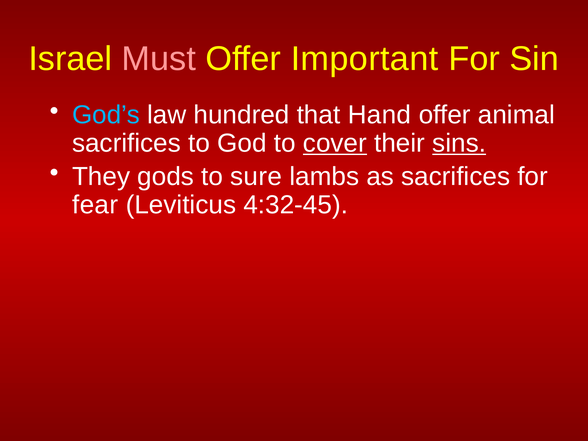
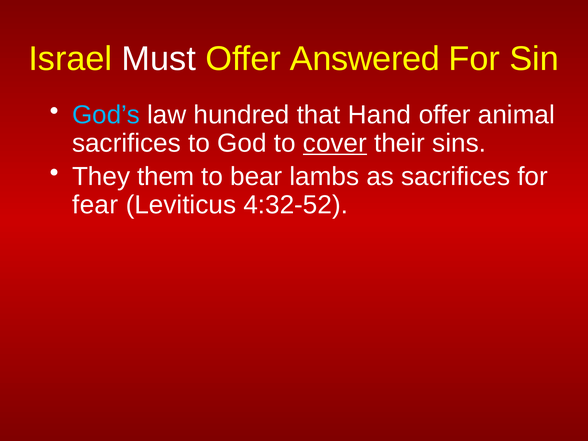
Must colour: pink -> white (159, 59)
Important: Important -> Answered (365, 59)
sins underline: present -> none (459, 143)
gods: gods -> them (166, 177)
sure: sure -> bear (256, 177)
4:32-45: 4:32-45 -> 4:32-52 (296, 205)
